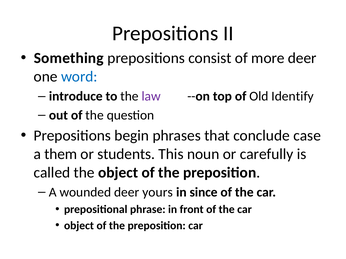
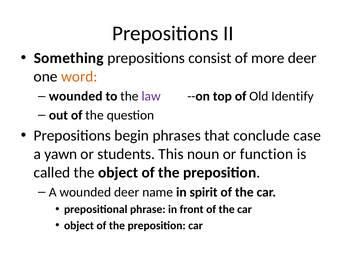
word colour: blue -> orange (79, 77)
introduce: introduce -> wounded (76, 96)
them: them -> yawn (61, 154)
carefully: carefully -> function (267, 154)
yours: yours -> name (158, 193)
since: since -> spirit (204, 193)
